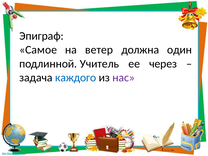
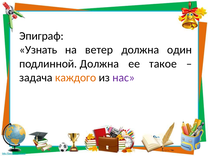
Самое: Самое -> Узнать (38, 50)
подлинной Учитель: Учитель -> Должна (99, 64)
через: через -> такое (163, 64)
каждого colour: blue -> orange (76, 78)
